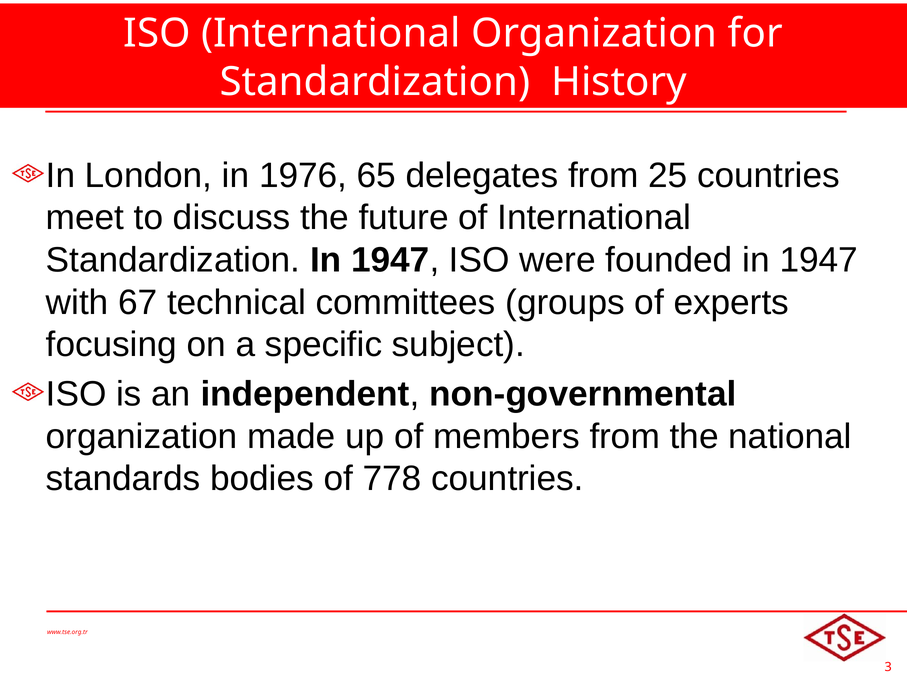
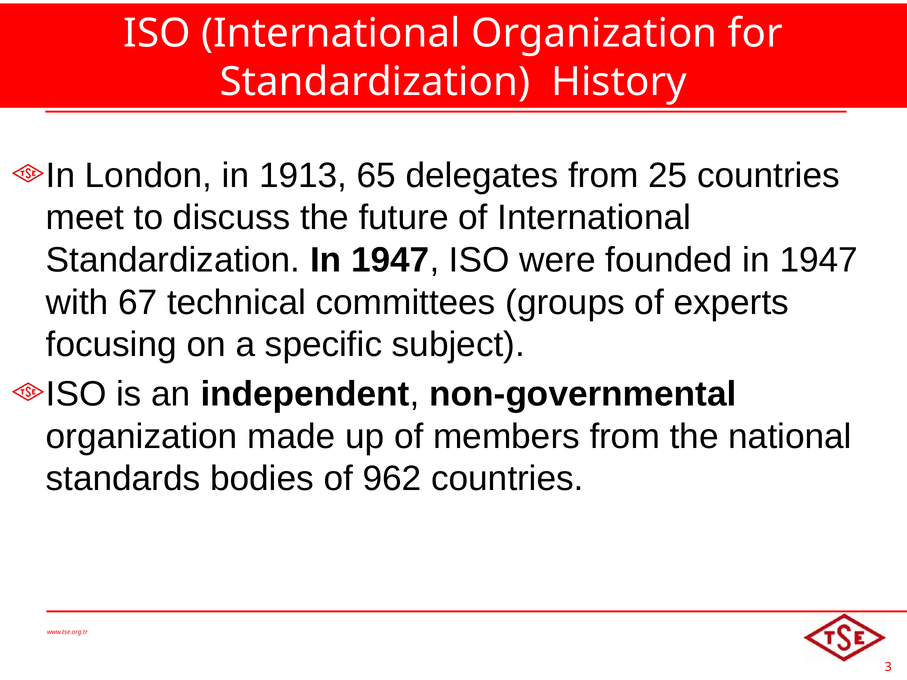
1976: 1976 -> 1913 (303, 175)
778: 778 -> 962 (392, 479)
